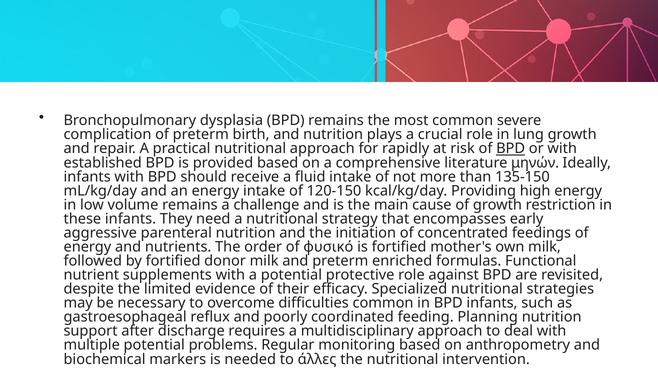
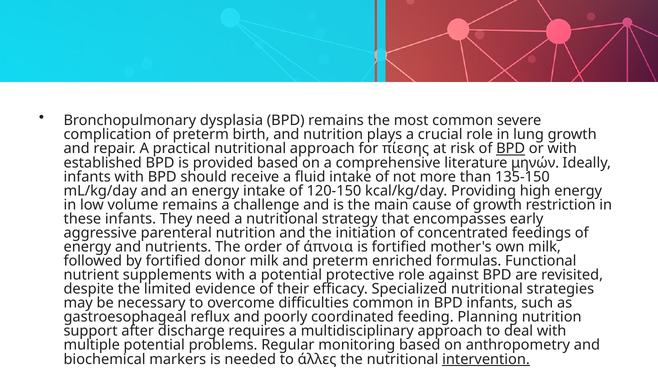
rapidly: rapidly -> πίεσης (406, 149)
φυσικό: φυσικό -> άπνοια (328, 247)
intervention underline: none -> present (486, 359)
